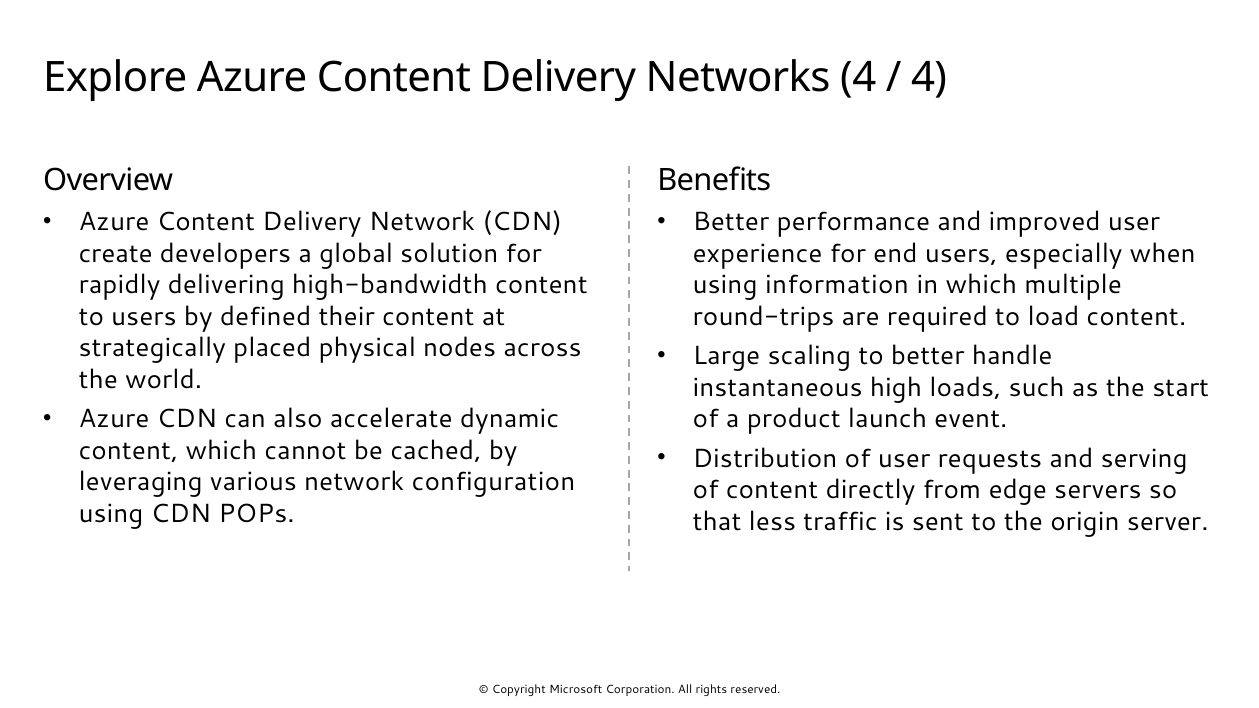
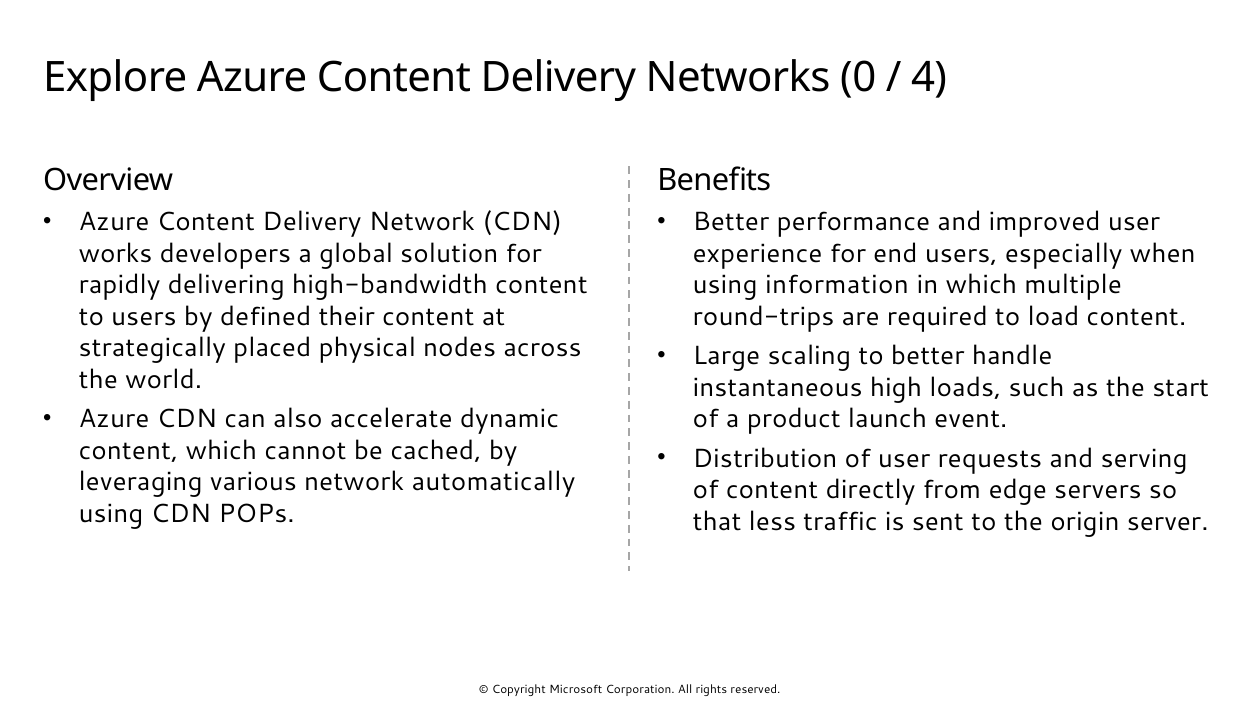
Networks 4: 4 -> 0 (858, 77)
create: create -> works (116, 254)
configuration: configuration -> automatically (493, 482)
